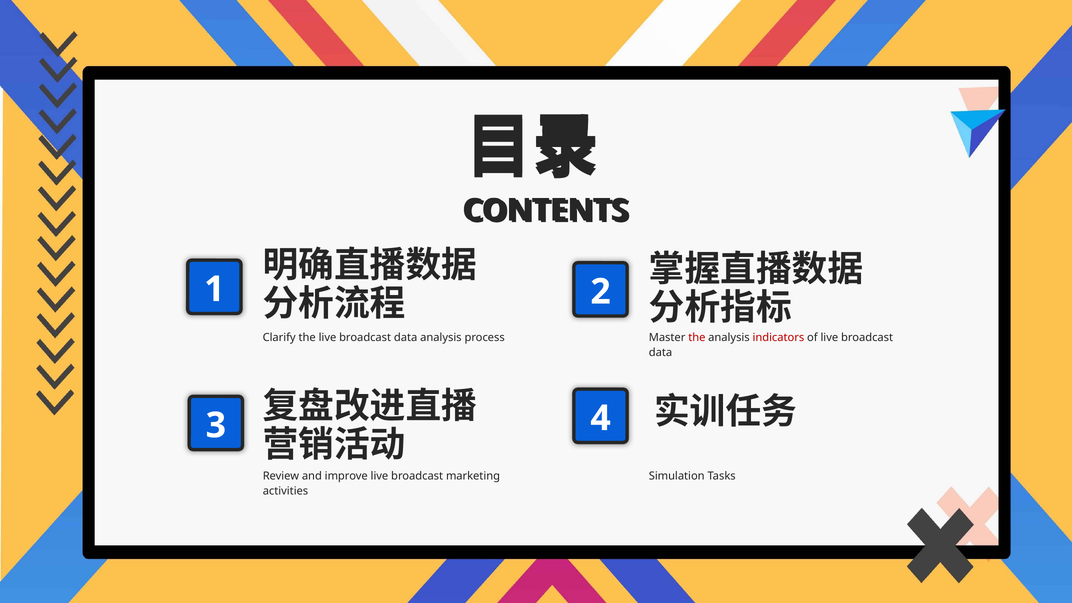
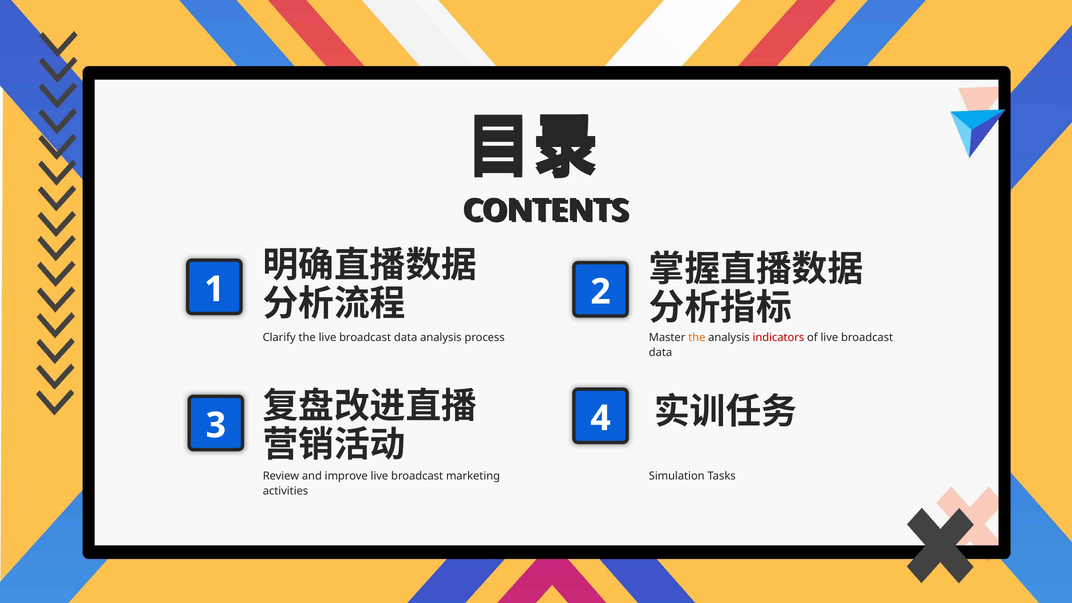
the colour: red -> orange (697, 338)
